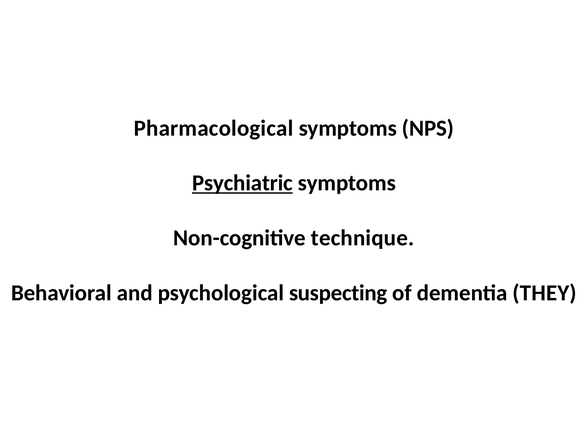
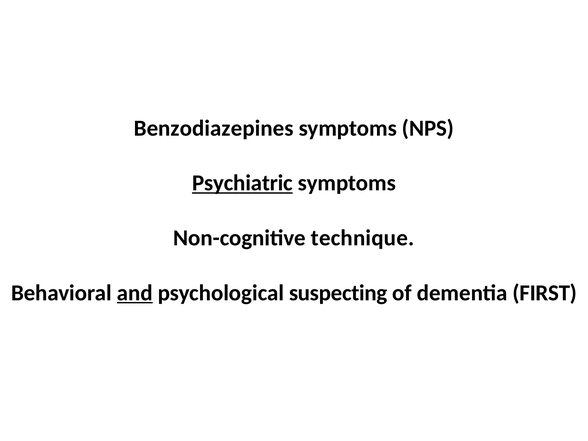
Pharmacological: Pharmacological -> Benzodiazepines (214, 128)
and underline: none -> present (135, 293)
THEY: THEY -> FIRST (545, 293)
